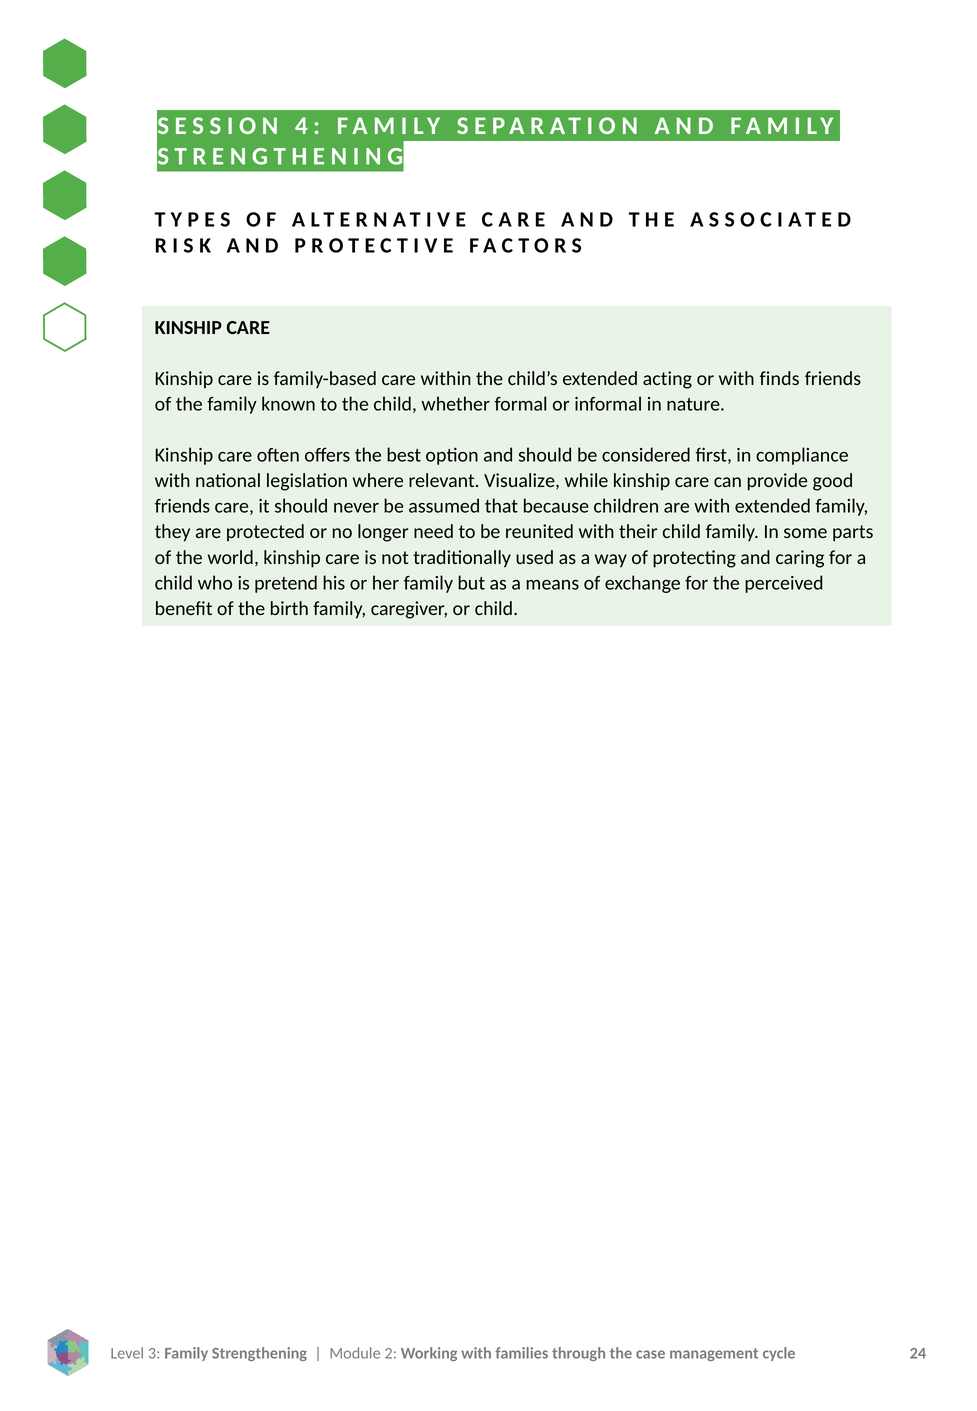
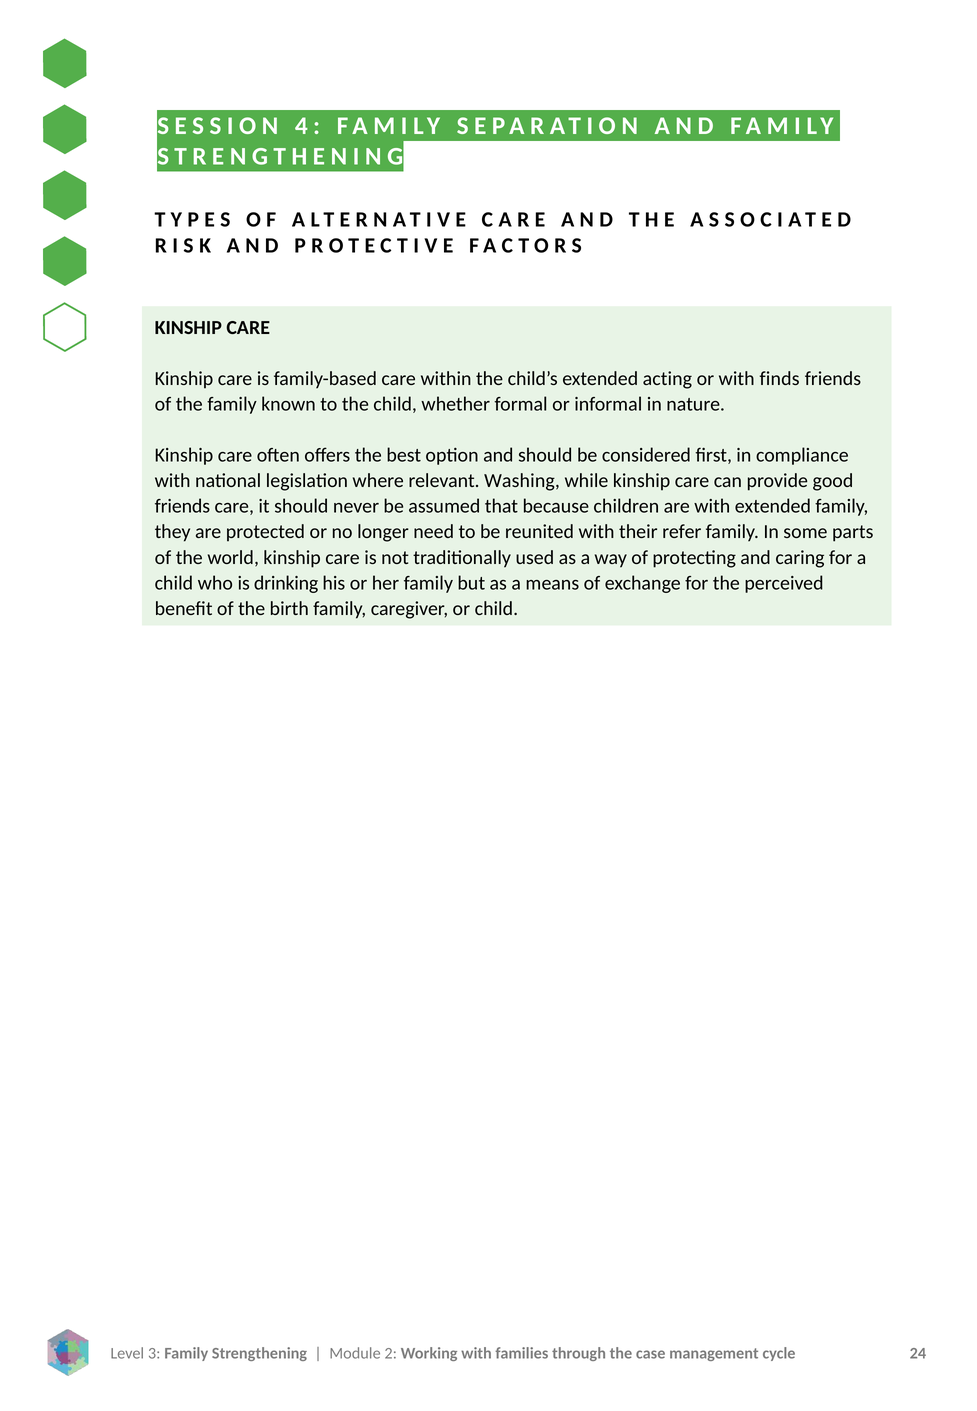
Visualize: Visualize -> Washing (522, 481)
their child: child -> refer (682, 532)
pretend: pretend -> drinking (286, 583)
